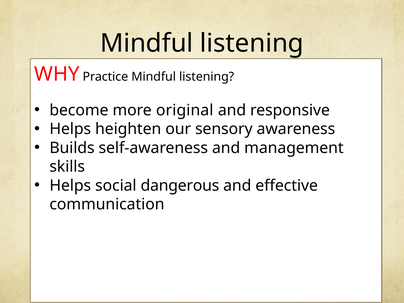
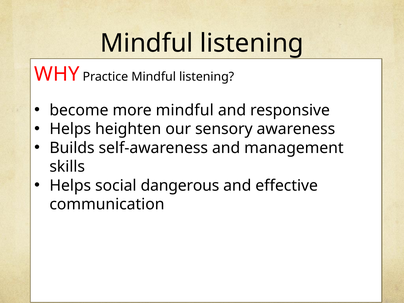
more original: original -> mindful (185, 110)
